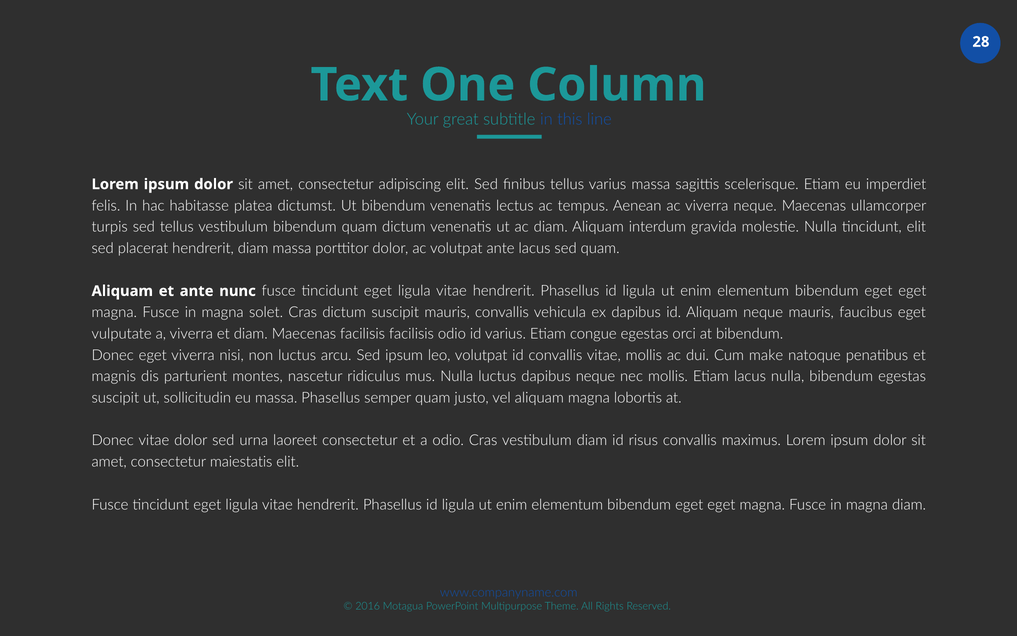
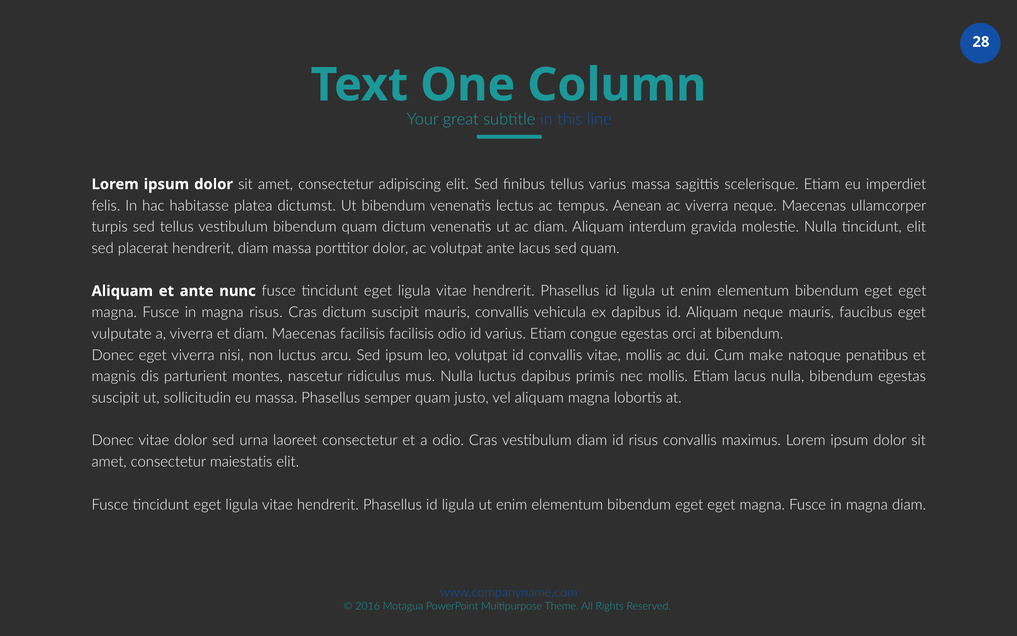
magna solet: solet -> risus (266, 312)
dapibus neque: neque -> primis (595, 376)
